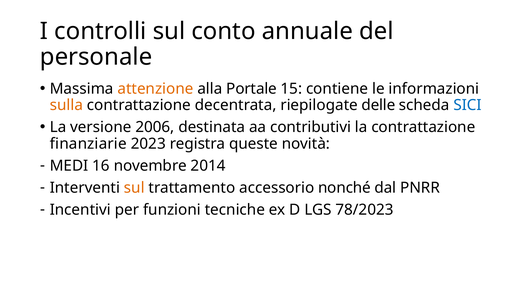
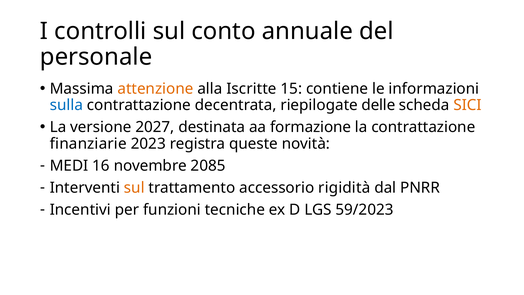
Portale: Portale -> Iscritte (251, 89)
sulla colour: orange -> blue (66, 105)
SICI colour: blue -> orange (468, 105)
2006: 2006 -> 2027 (155, 127)
contributivi: contributivi -> formazione (311, 127)
2014: 2014 -> 2085 (208, 166)
nonché: nonché -> rigidità (344, 188)
78/2023: 78/2023 -> 59/2023 (365, 209)
